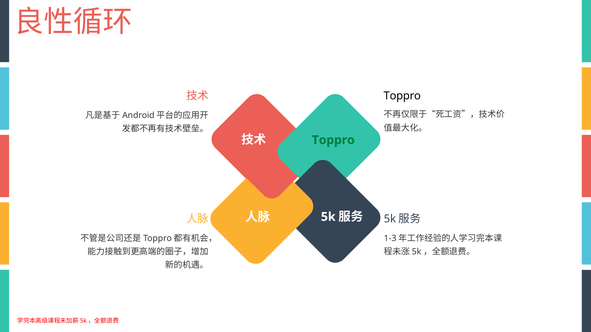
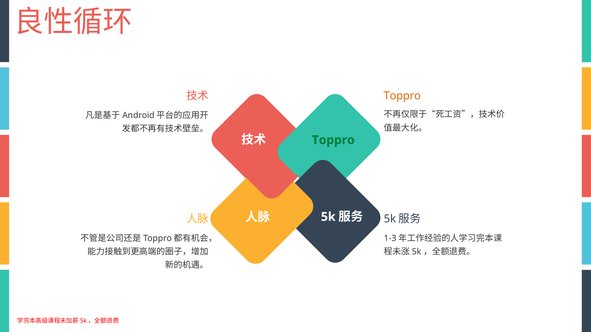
Toppro colour: black -> orange (402, 96)
